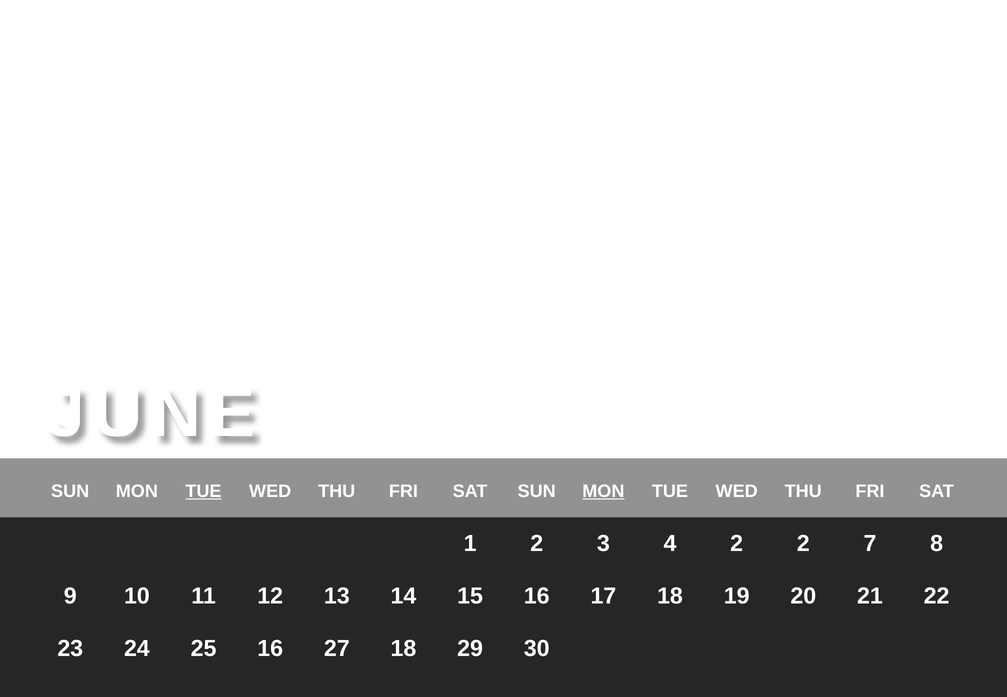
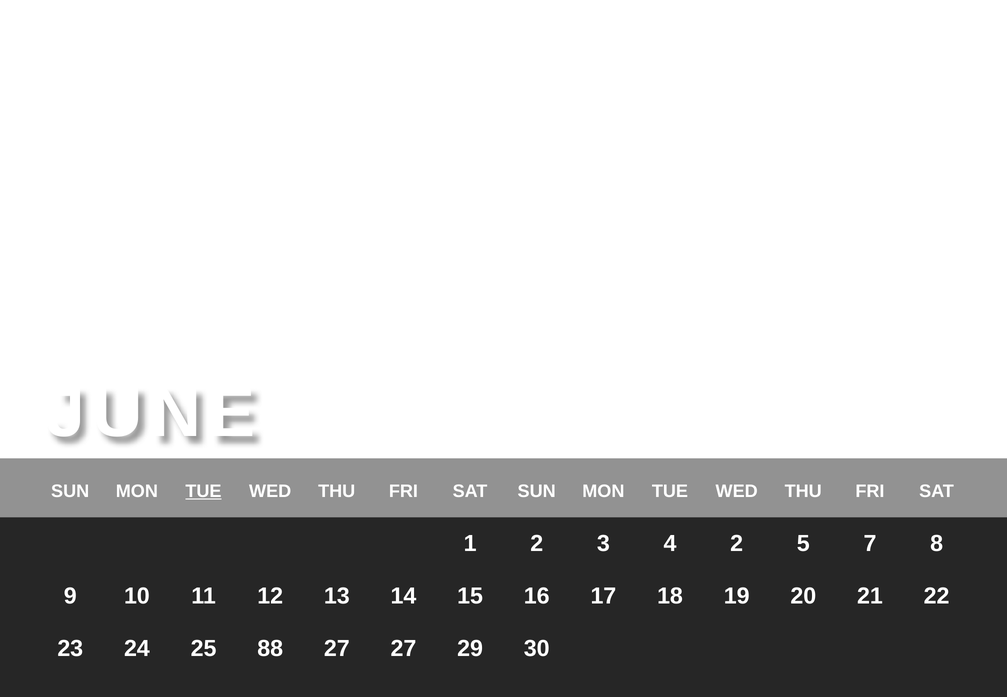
MON underline: present -> none (603, 491)
2 2: 2 -> 5 (803, 544)
25 16: 16 -> 88 (270, 649)
27 18: 18 -> 27 (403, 649)
